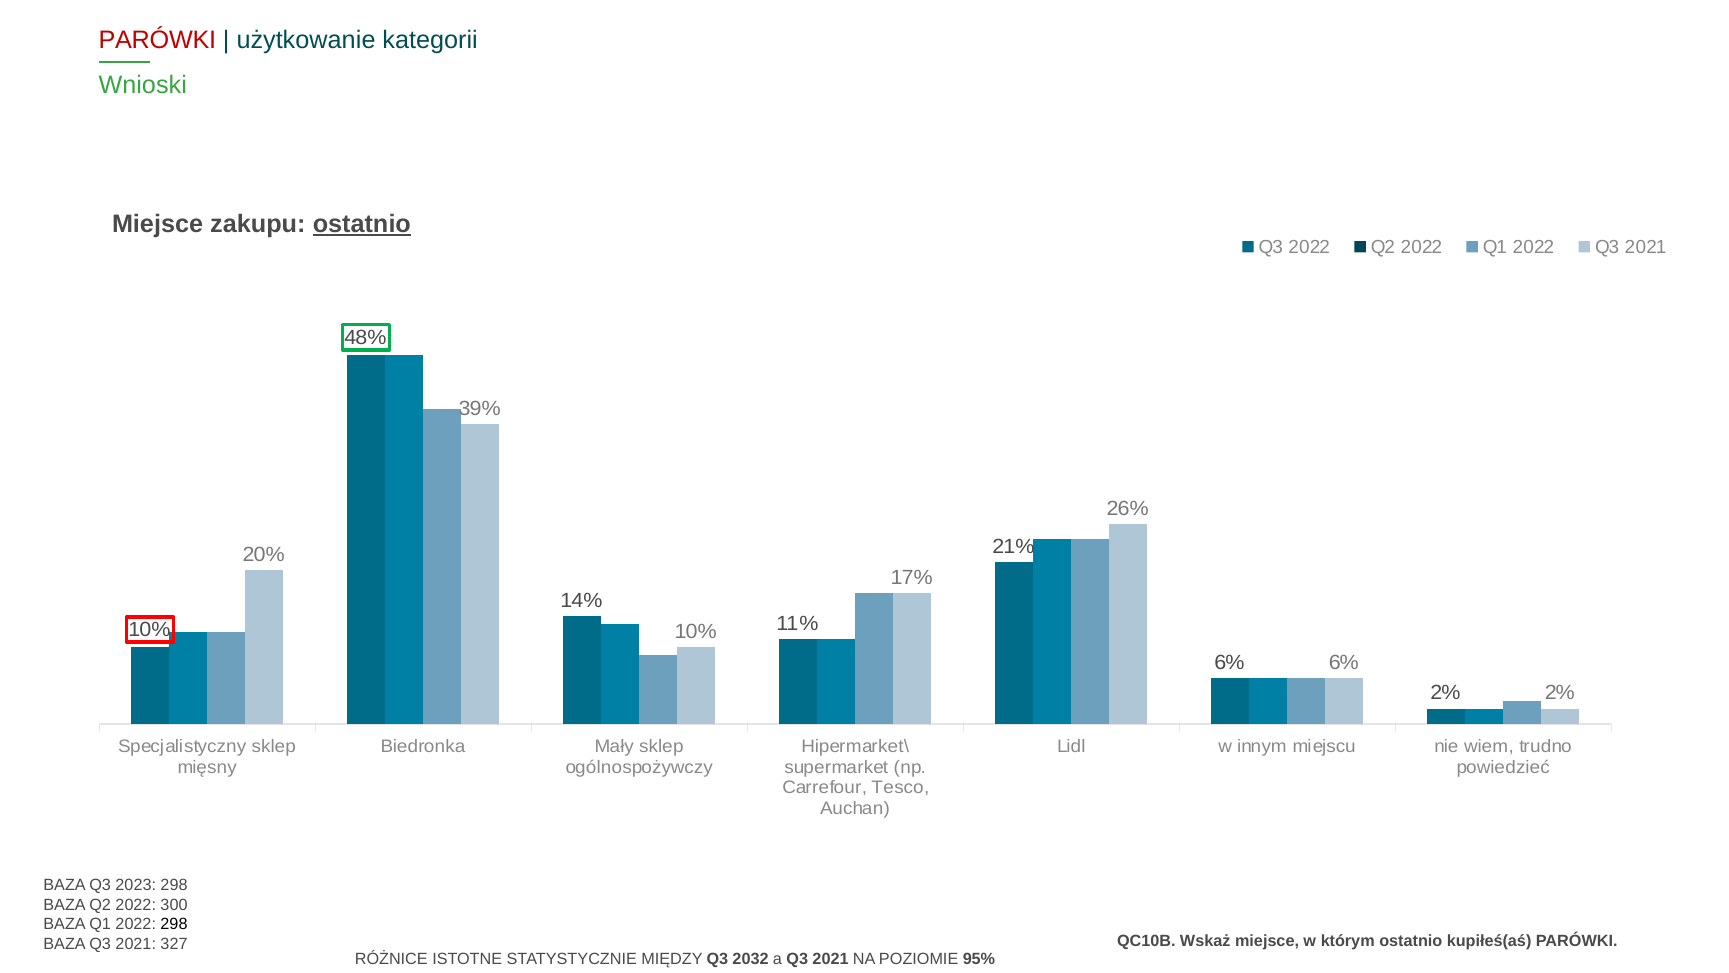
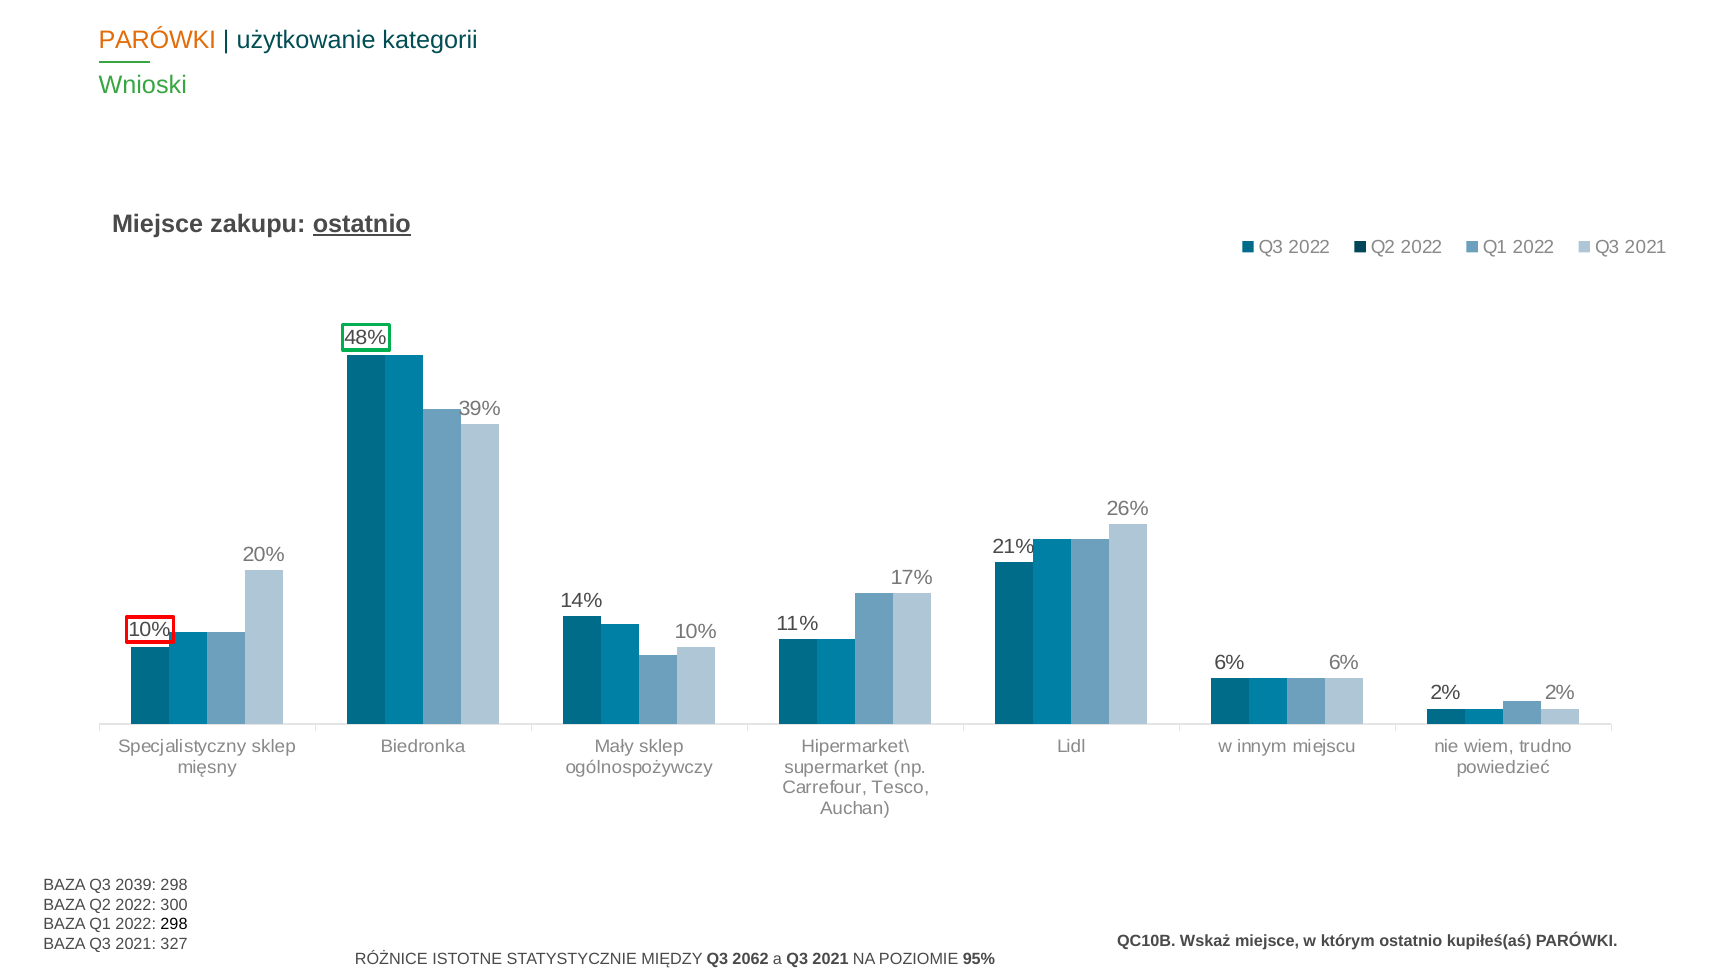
PARÓWKI colour: red -> orange (157, 40)
2023: 2023 -> 2039 (136, 885)
2032: 2032 -> 2062 (751, 958)
